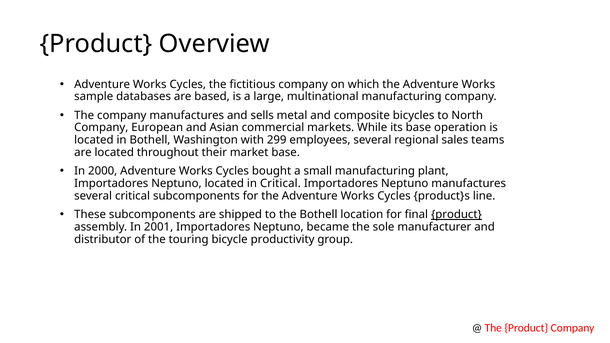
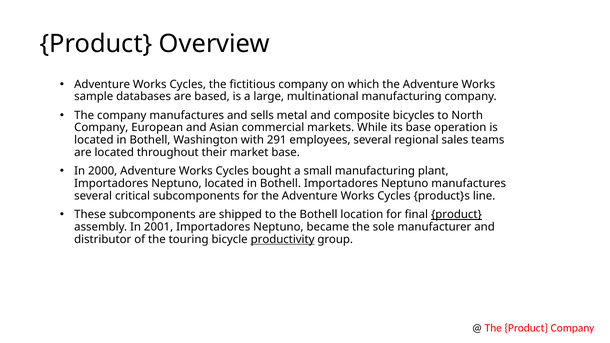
299: 299 -> 291 (277, 140)
Neptuno located in Critical: Critical -> Bothell (280, 184)
productivity underline: none -> present (283, 239)
